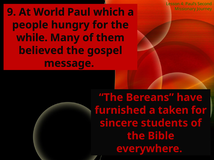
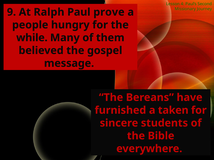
World: World -> Ralph (49, 12)
which: which -> prove (109, 12)
